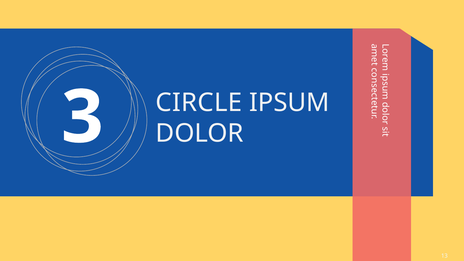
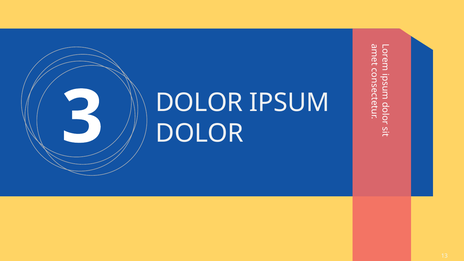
3 CIRCLE: CIRCLE -> DOLOR (199, 103)
